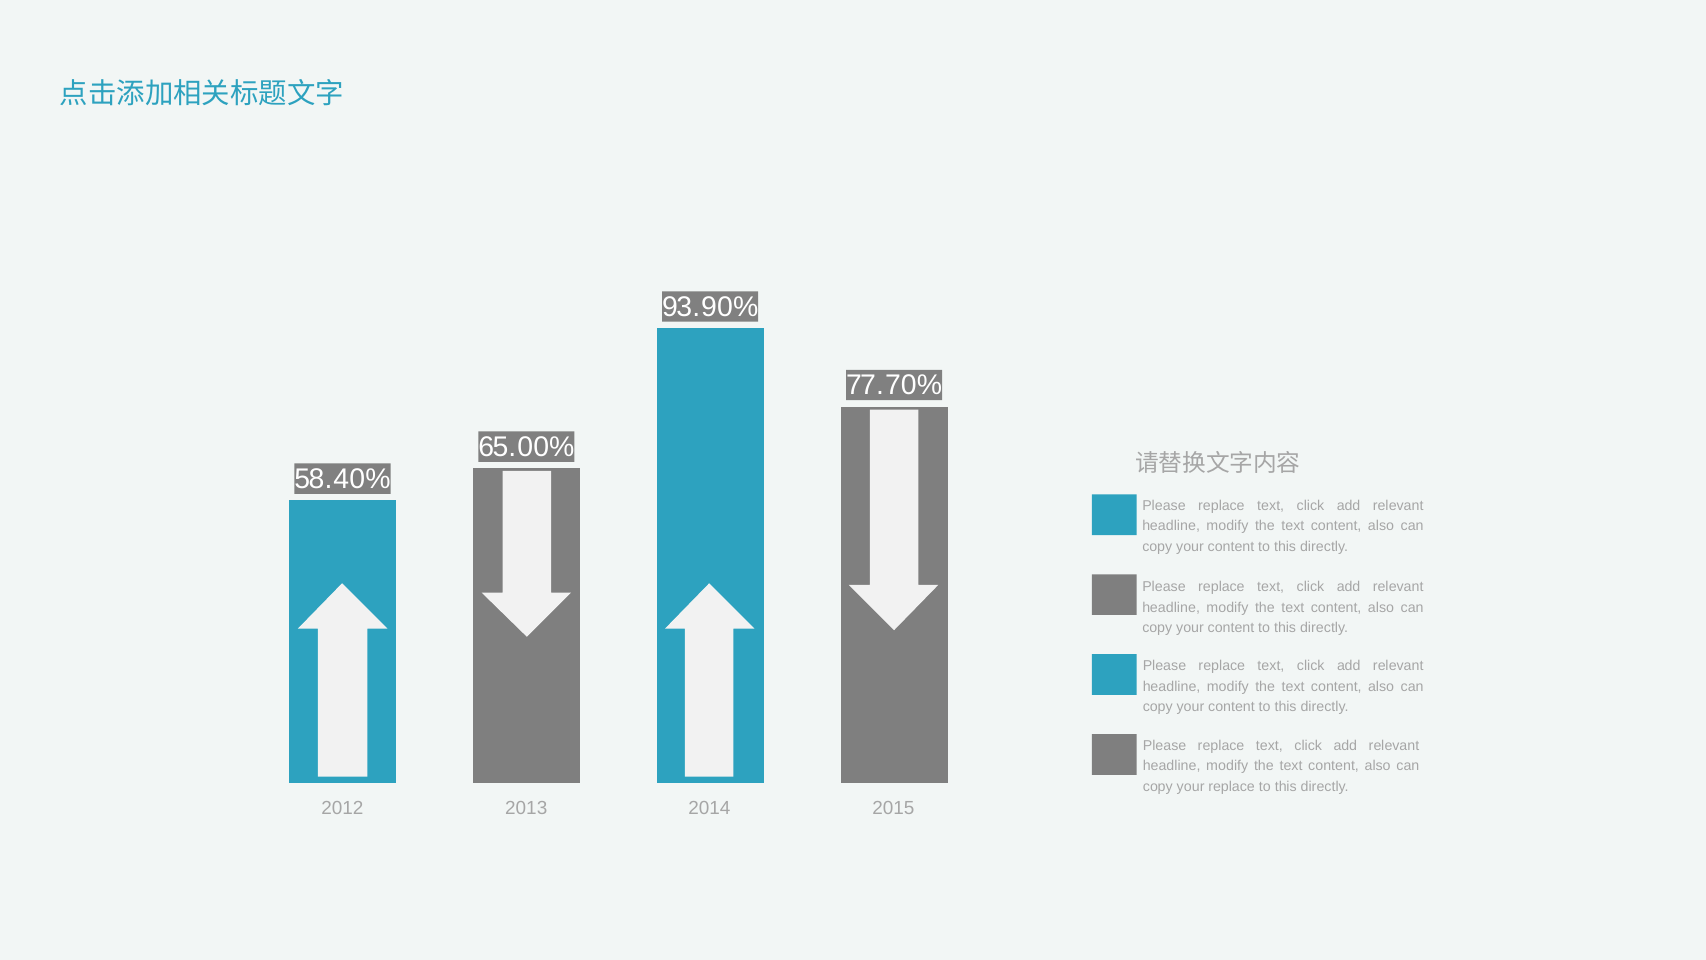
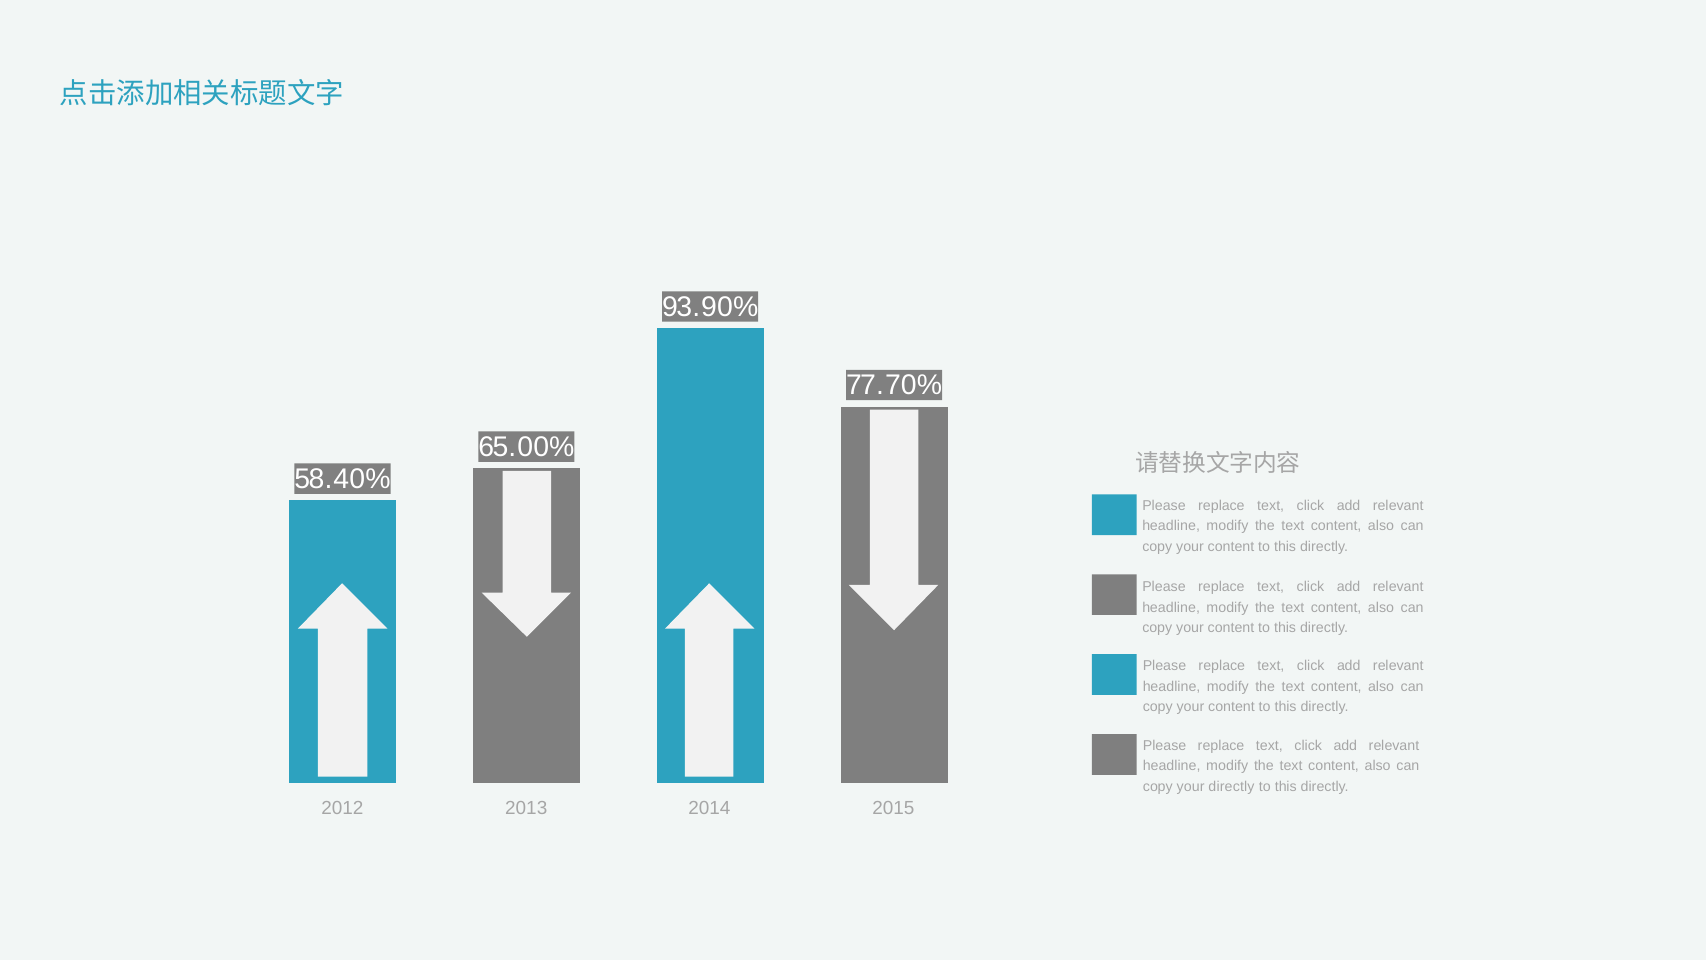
your replace: replace -> directly (1232, 786)
